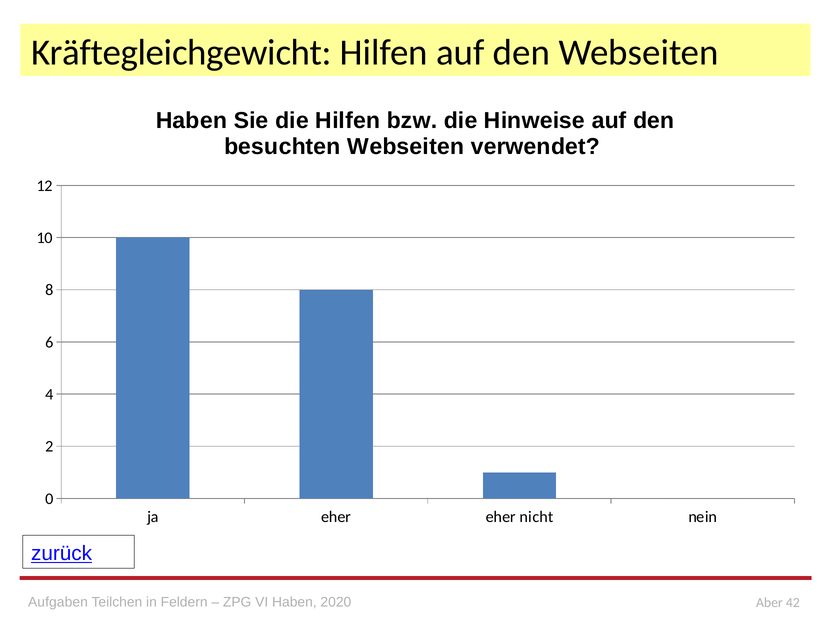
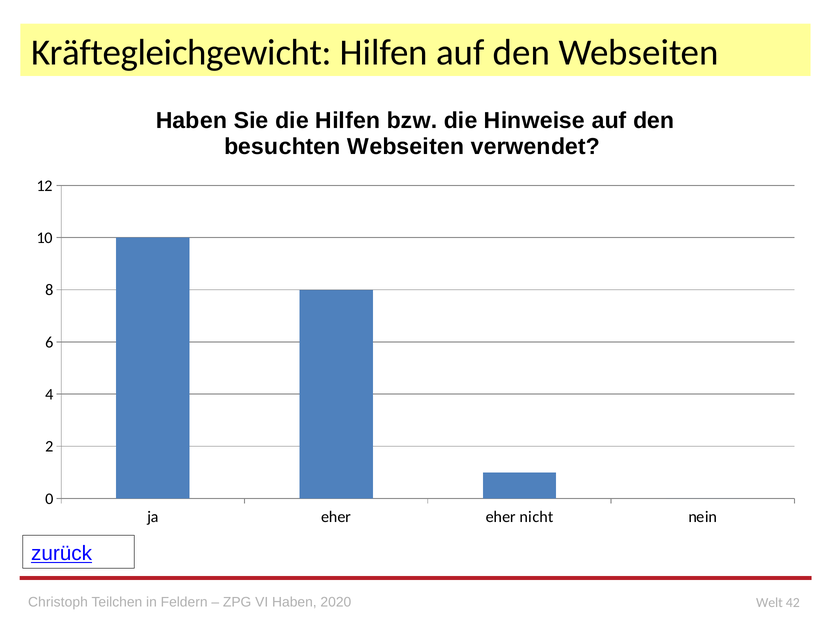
Aufgaben: Aufgaben -> Christoph (58, 602)
Aber: Aber -> Welt (769, 603)
